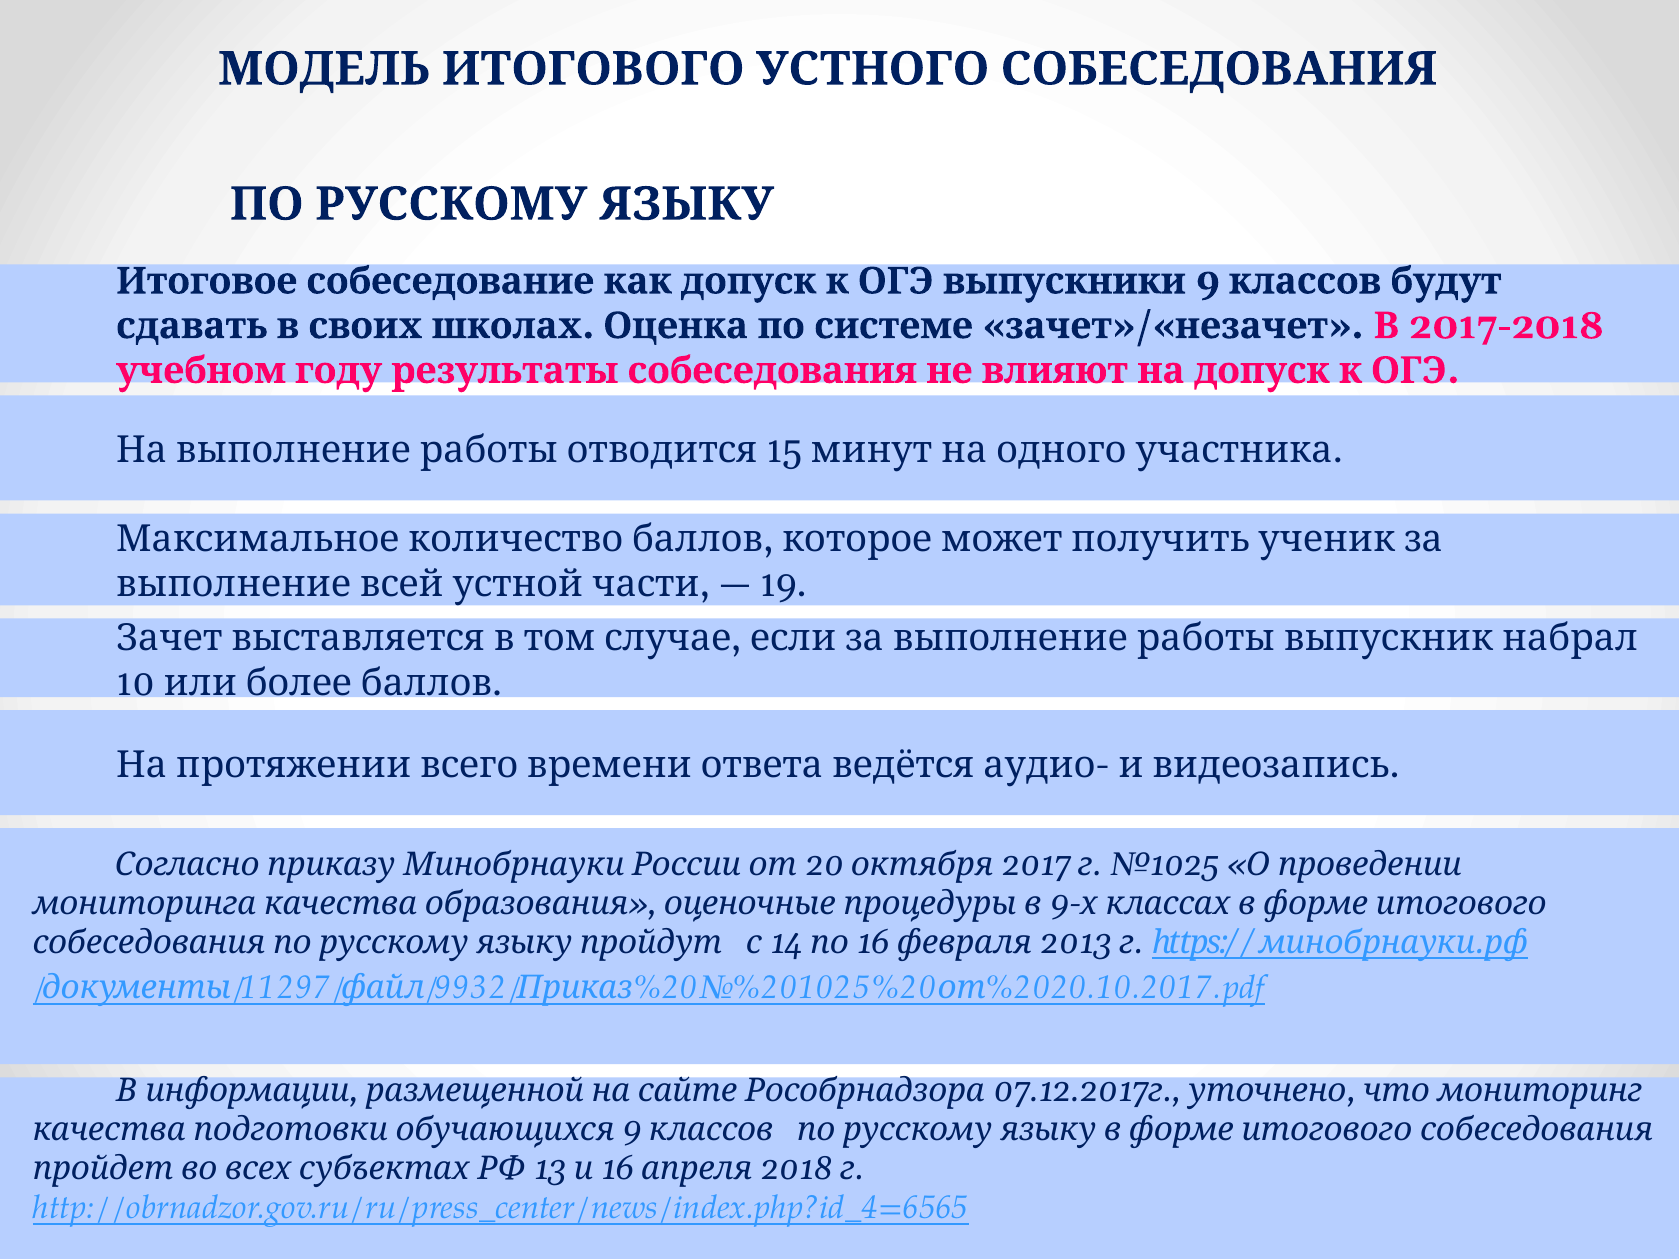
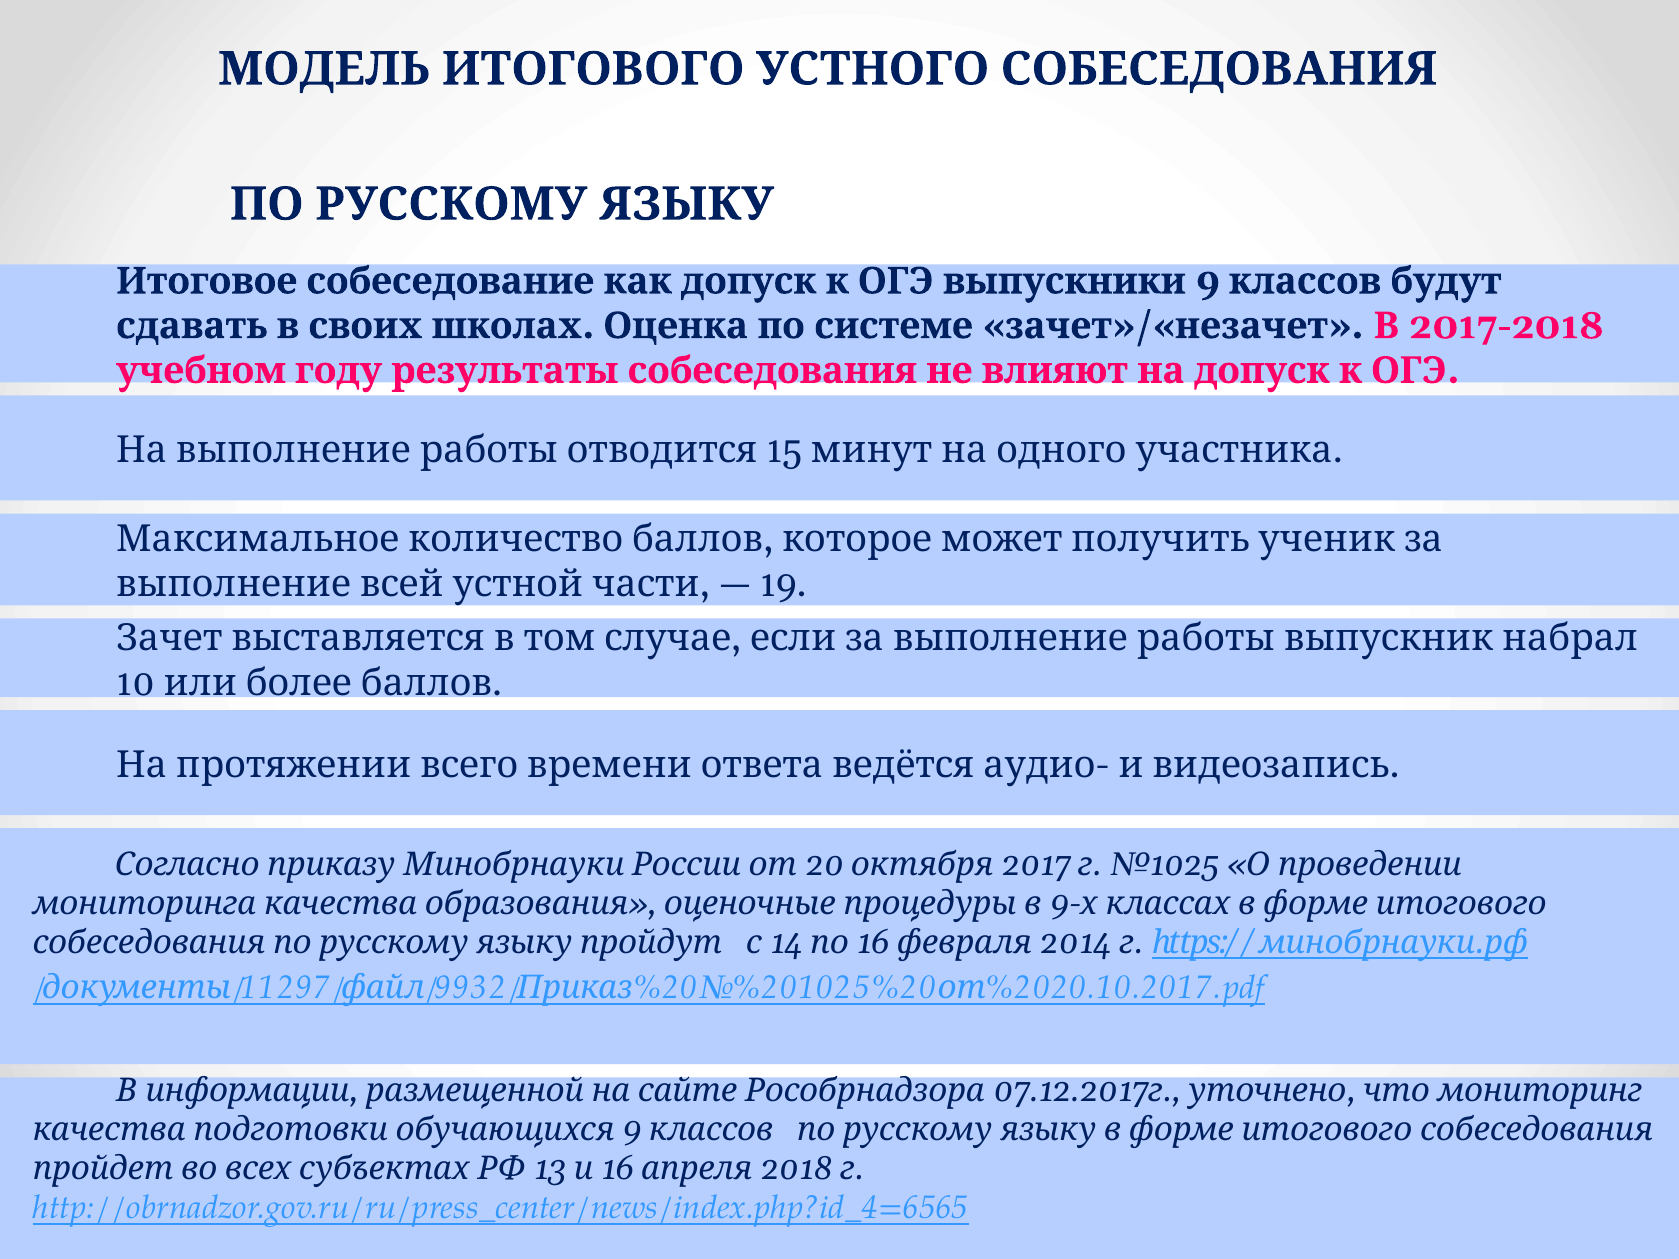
2013: 2013 -> 2014 (1076, 943)
